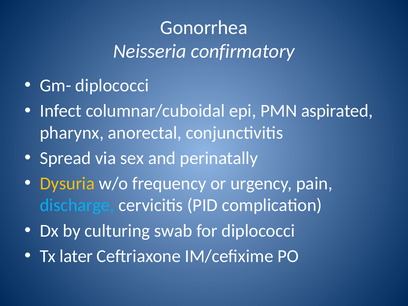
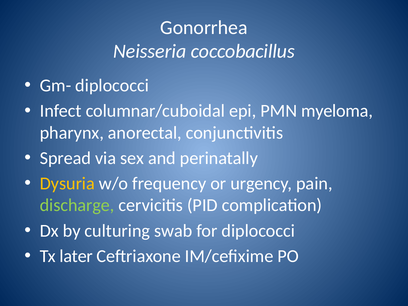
confirmatory: confirmatory -> coccobacillus (243, 51)
aspirated: aspirated -> myeloma (337, 111)
discharge colour: light blue -> light green (77, 205)
